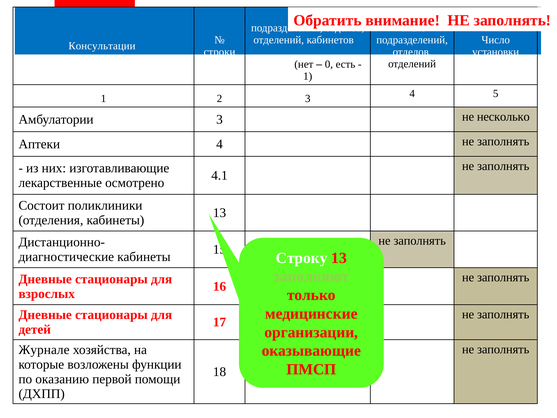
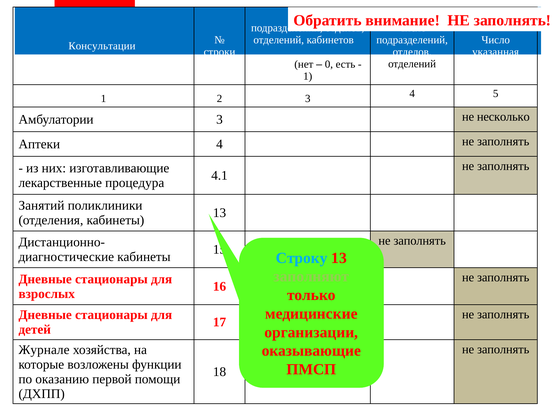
установки: установки -> указанная (496, 52)
осмотрено: осмотрено -> процедура (135, 183)
Состоит: Состоит -> Занятий (41, 205)
Строку colour: white -> light blue (302, 258)
